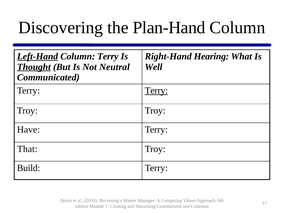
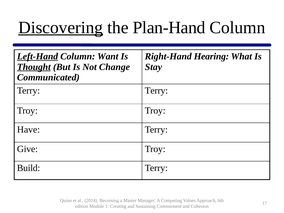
Discovering underline: none -> present (61, 27)
Column Terry: Terry -> Want (108, 56)
Neutral: Neutral -> Change (114, 67)
Well: Well -> Stay (153, 67)
Terry underline: present -> none (156, 91)
That: That -> Give (27, 149)
